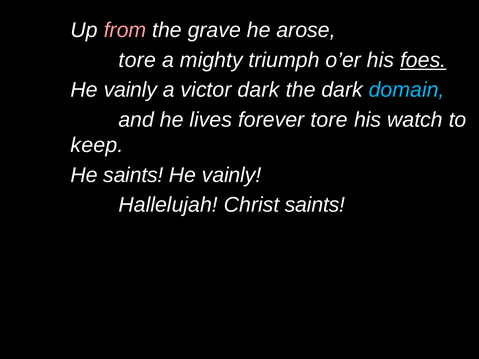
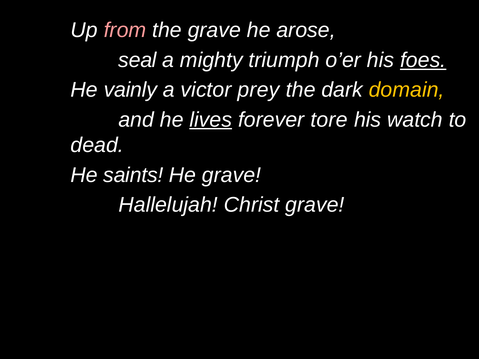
tore: tore -> seal (137, 60)
victor dark: dark -> prey (259, 90)
domain colour: light blue -> yellow (407, 90)
lives underline: none -> present (211, 120)
keep: keep -> dead (97, 145)
vainly: vainly -> grave (232, 175)
Christ saints: saints -> grave (315, 205)
